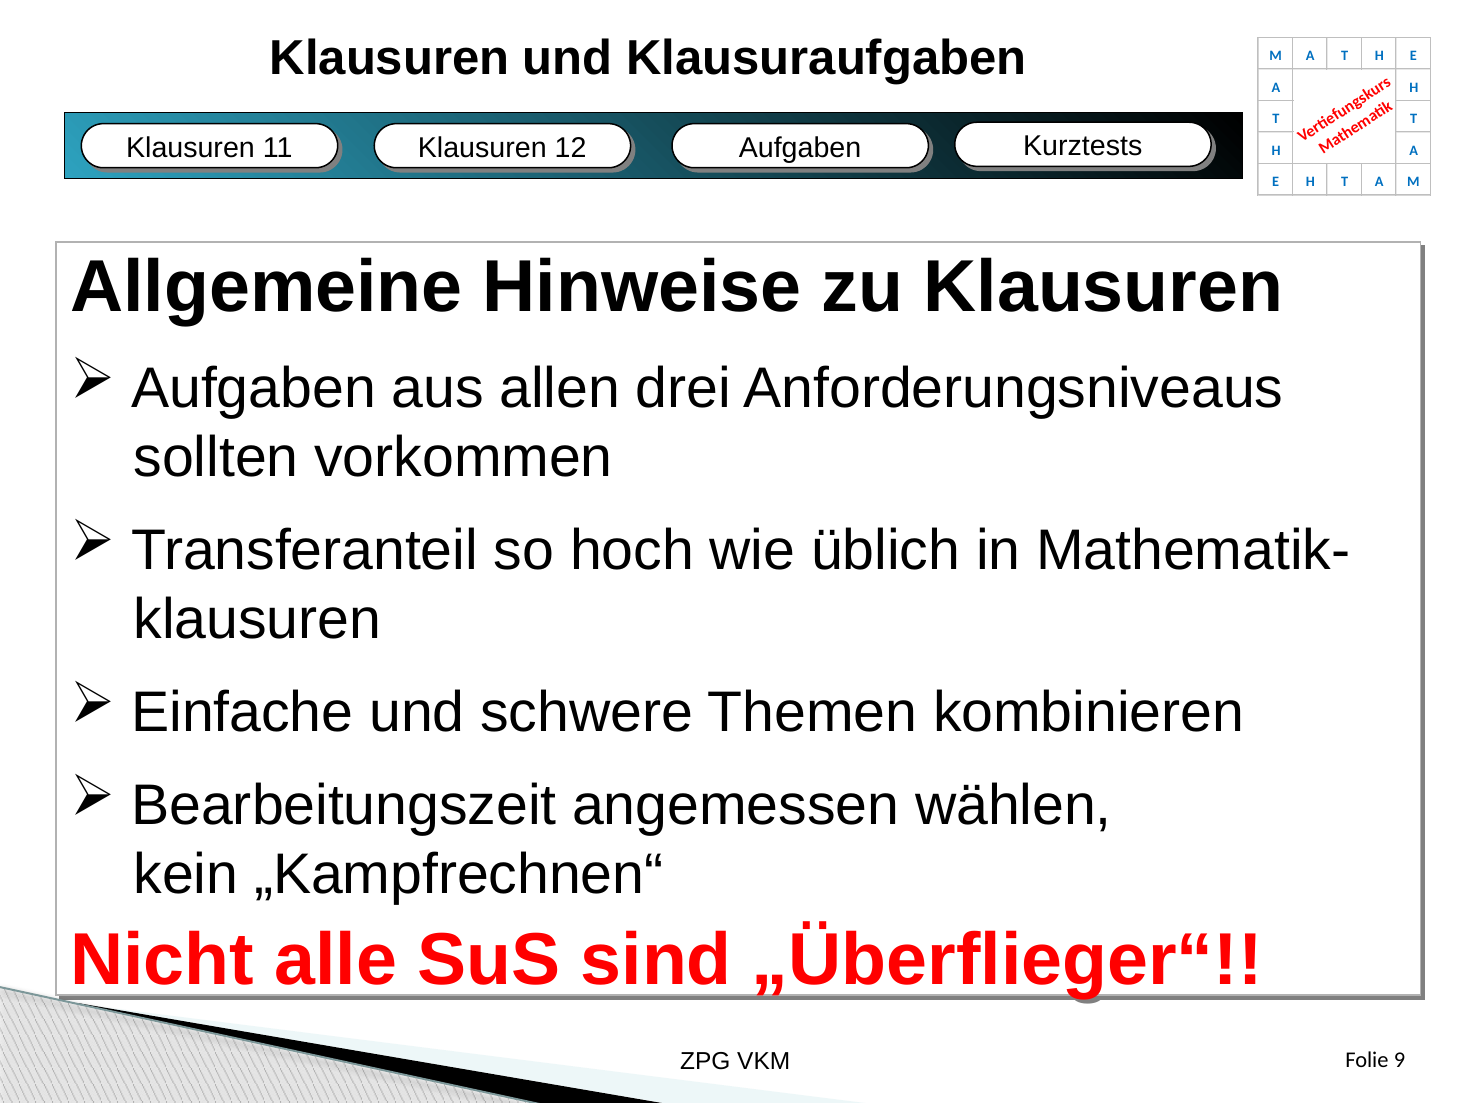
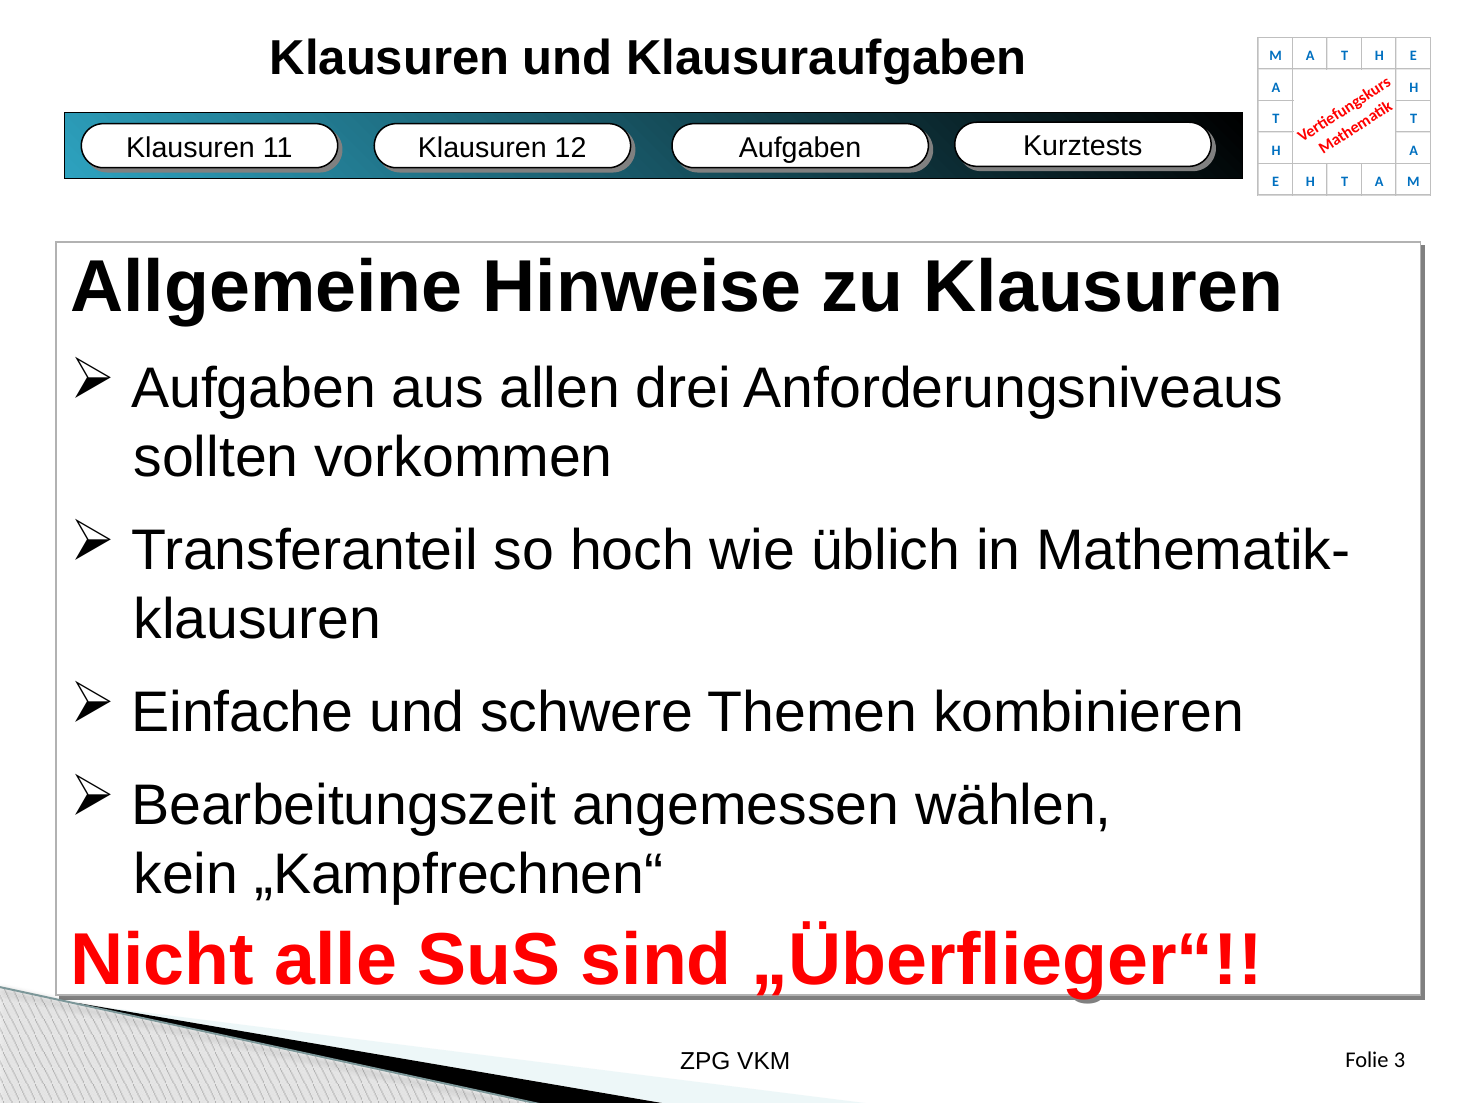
9: 9 -> 3 (1399, 1060)
